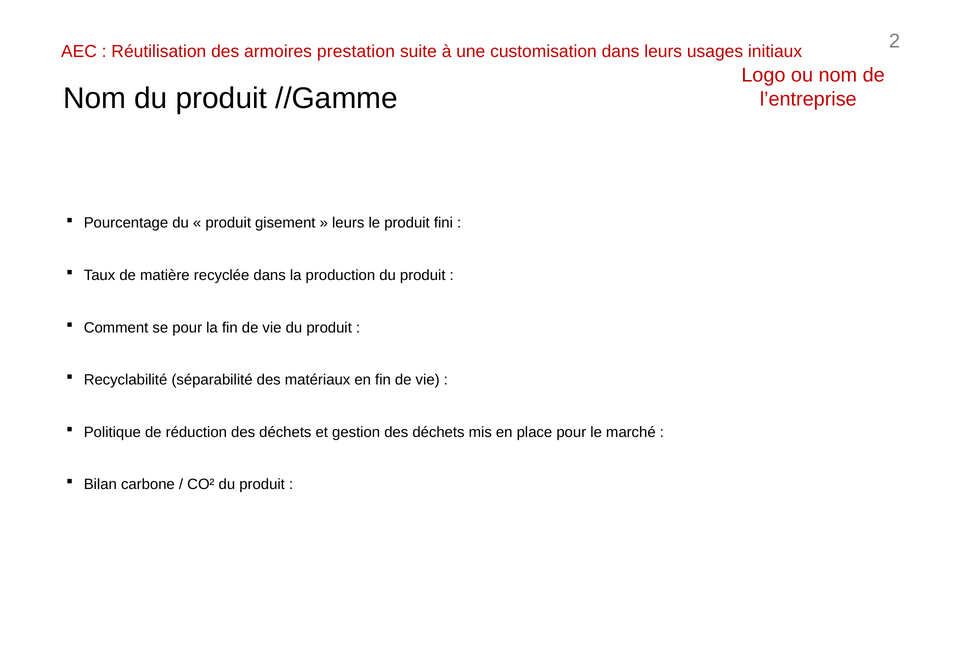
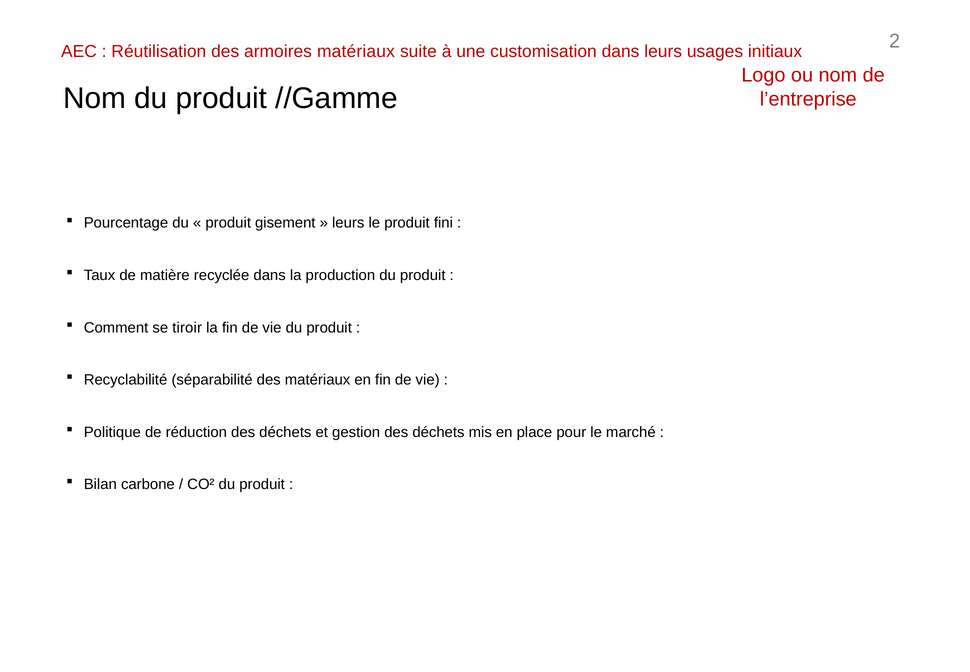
armoires prestation: prestation -> matériaux (356, 51)
se pour: pour -> tiroir (187, 327)
